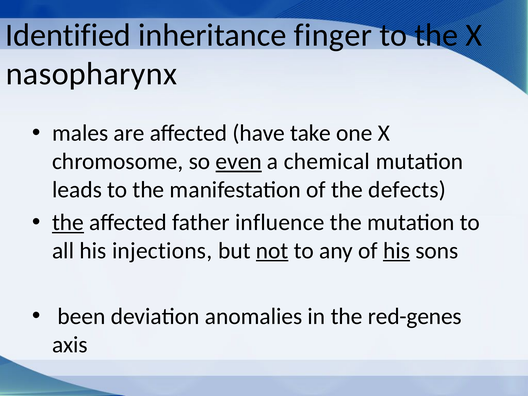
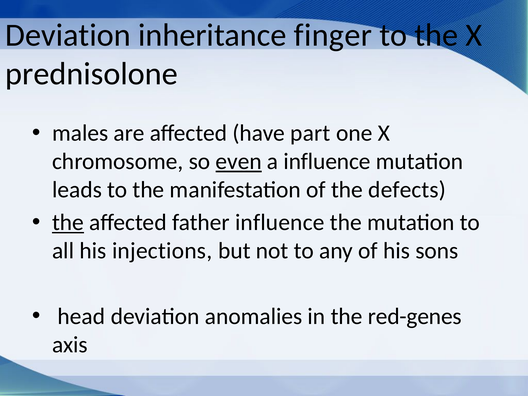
Identified: Identified -> Deviation (68, 35)
nasopharynx: nasopharynx -> prednisolone (92, 74)
take: take -> part (310, 133)
a chemical: chemical -> influence (327, 161)
not underline: present -> none (272, 251)
his underline: present -> none (397, 251)
been: been -> head (81, 316)
